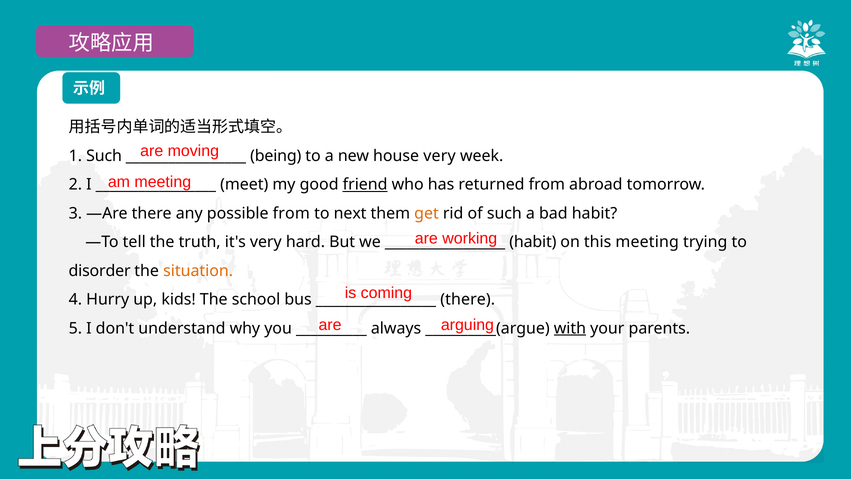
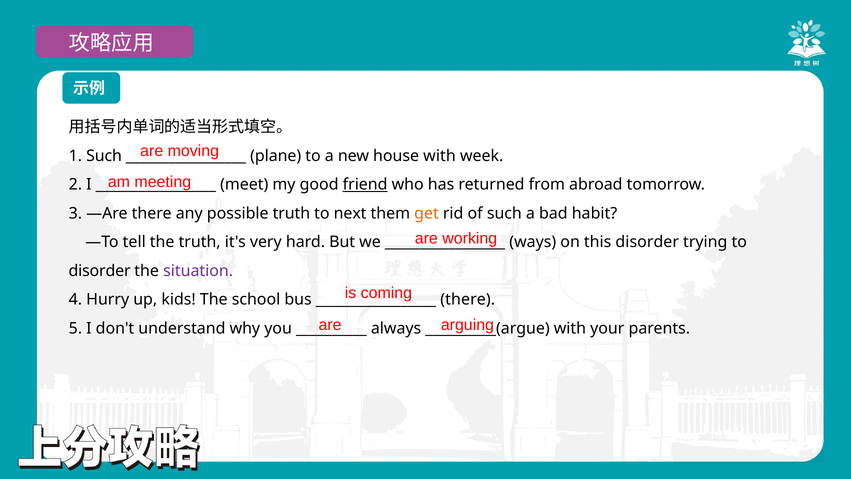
being: being -> plane (276, 156)
house very: very -> with (440, 156)
possible from: from -> truth (291, 213)
habit: habit -> ways (533, 242)
this meeting: meeting -> disorder (647, 242)
situation colour: orange -> purple (198, 271)
with underline: present -> none (570, 328)
